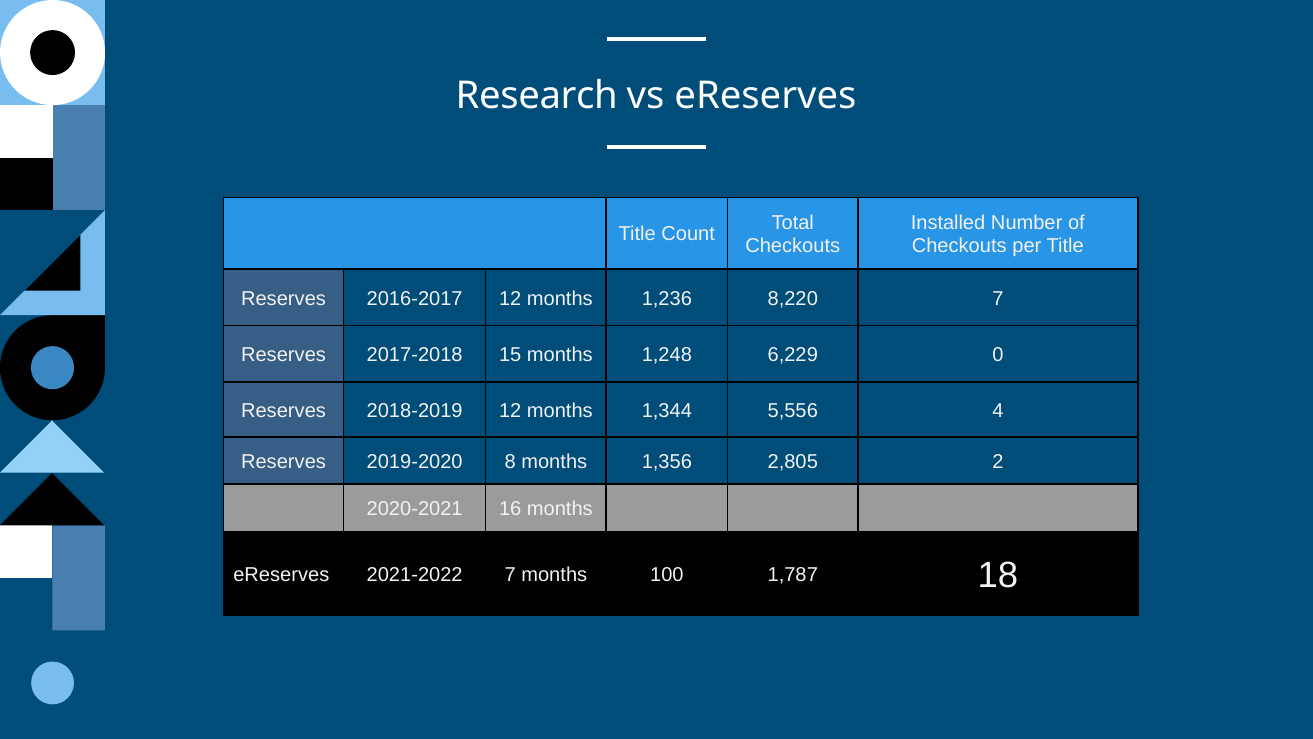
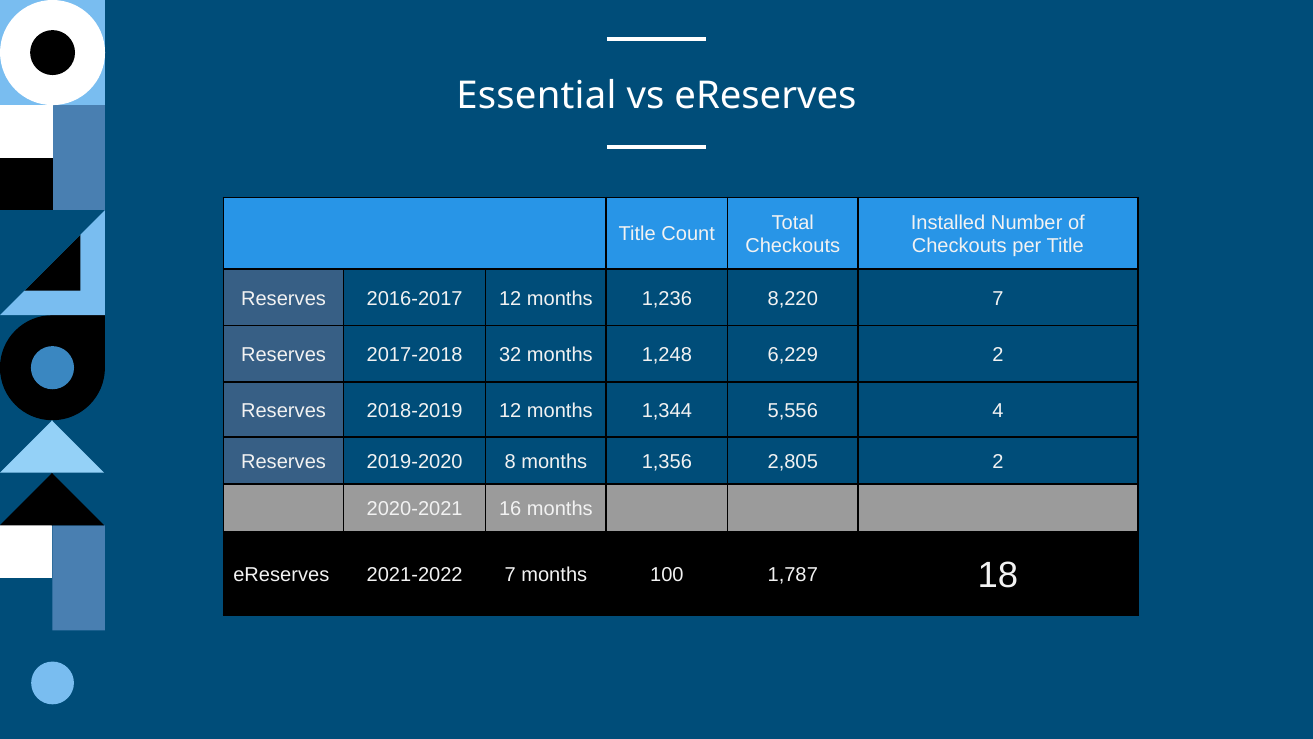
Research: Research -> Essential (536, 96)
15: 15 -> 32 (510, 355)
6,229 0: 0 -> 2 (998, 355)
